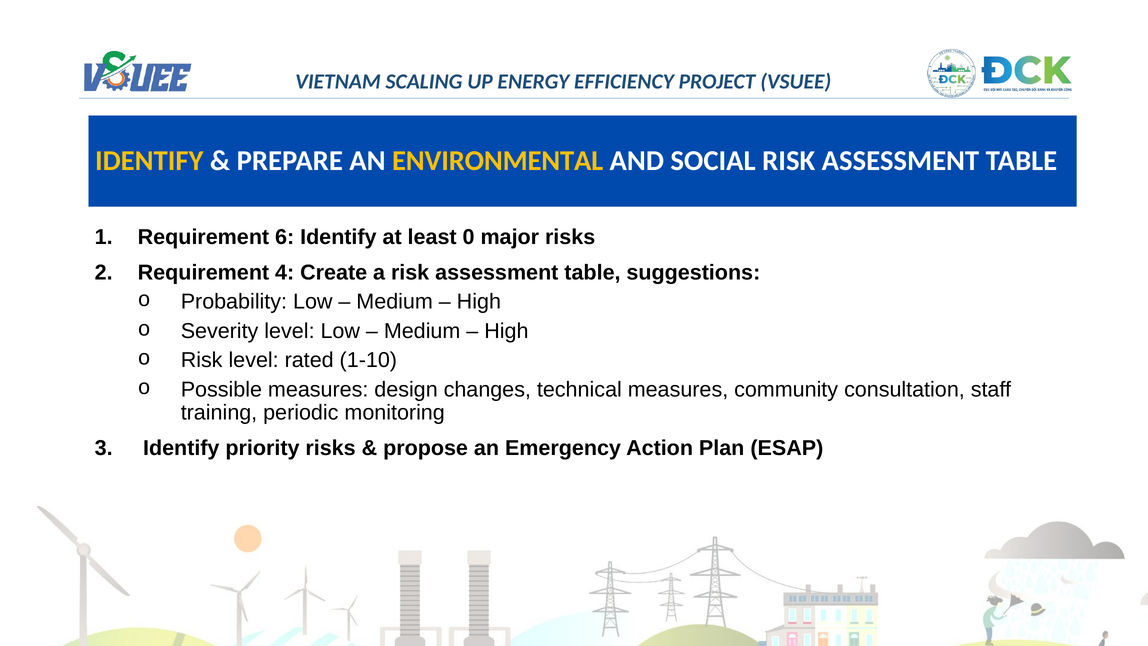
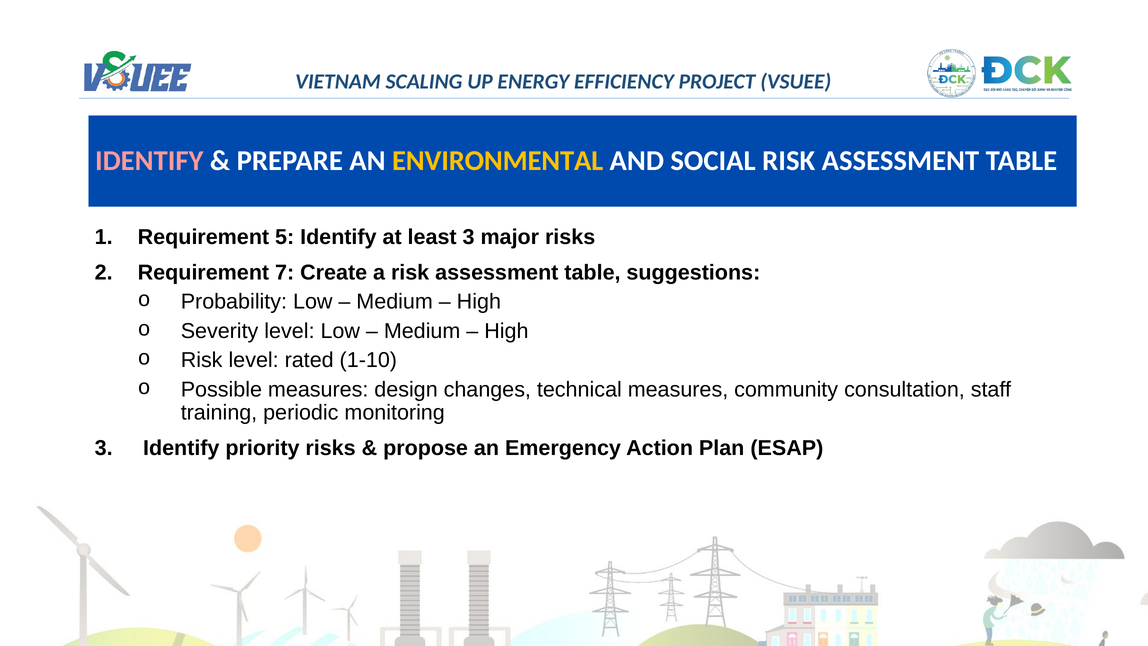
IDENTIFY colour: yellow -> pink (149, 161)
6: 6 -> 5 (285, 237)
least 0: 0 -> 3 (469, 237)
4: 4 -> 7 (285, 272)
